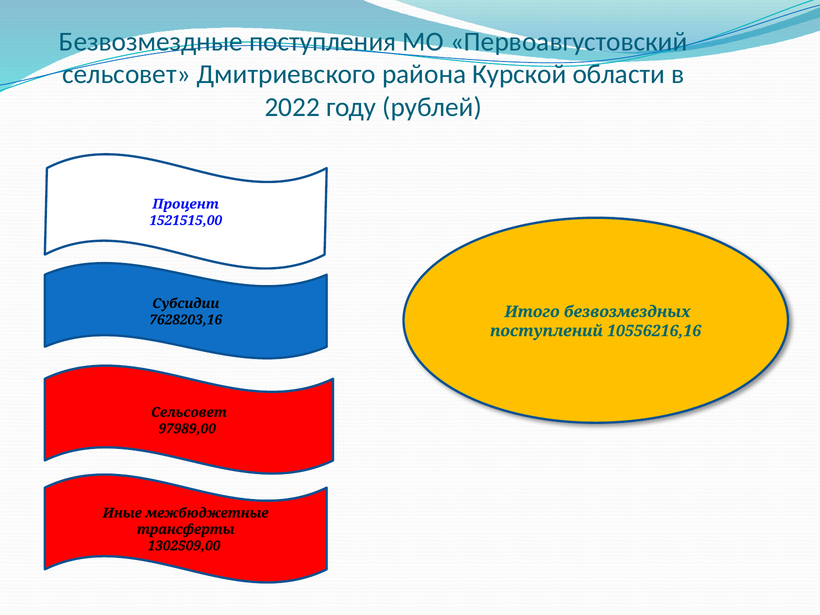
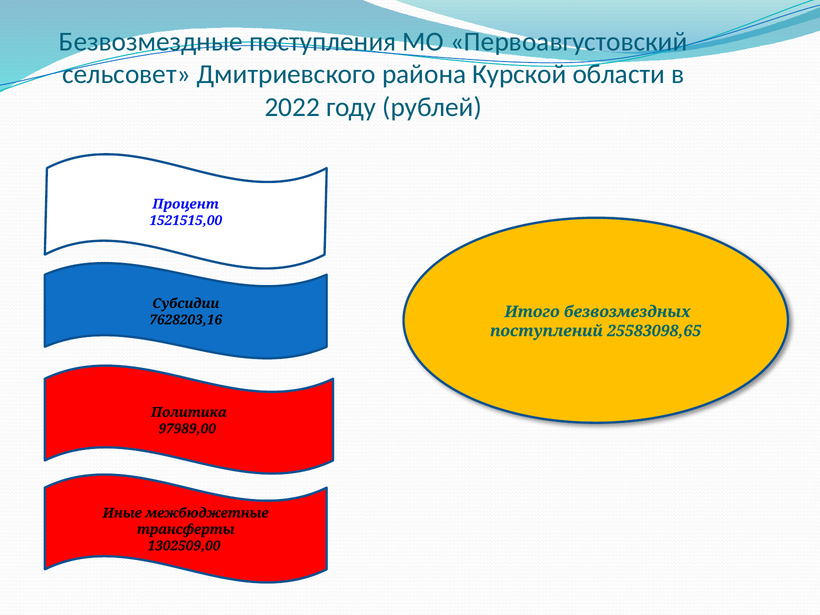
10556216,16: 10556216,16 -> 25583098,65 (654, 331)
Сельсовет: Сельсовет -> Политика (189, 412)
